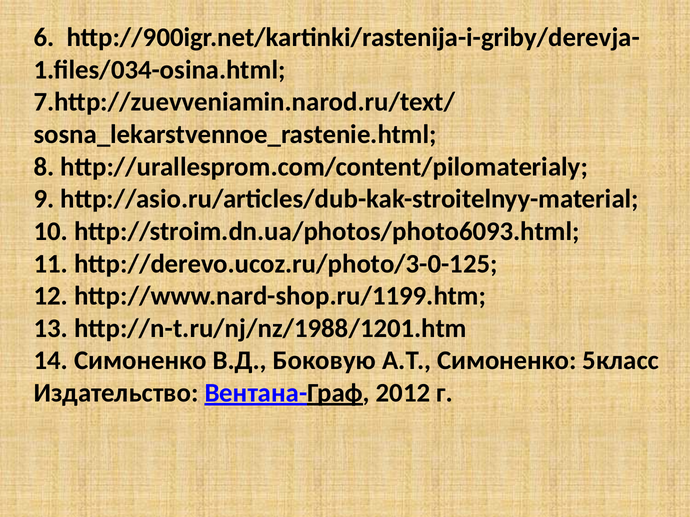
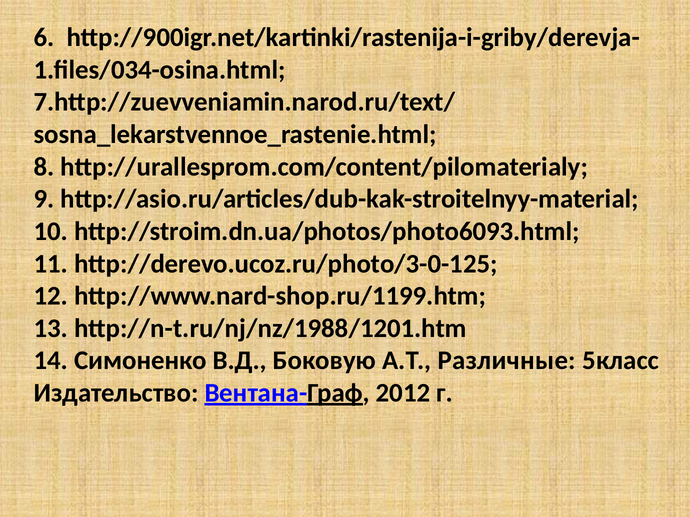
А.Т Симоненко: Симоненко -> Различные (507, 361)
